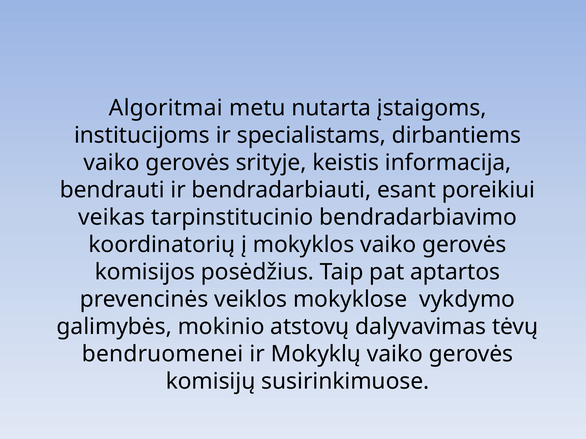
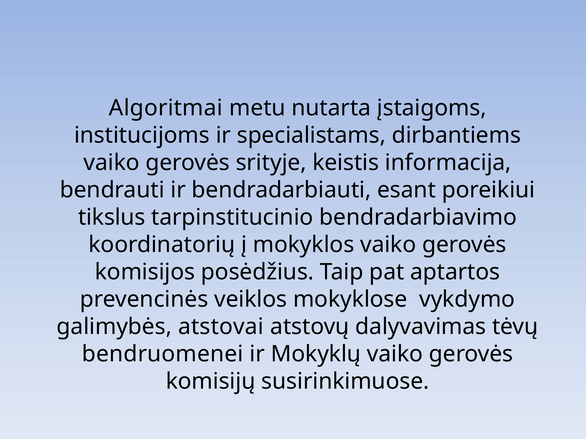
veikas: veikas -> tikslus (112, 217)
mokinio: mokinio -> atstovai (221, 327)
